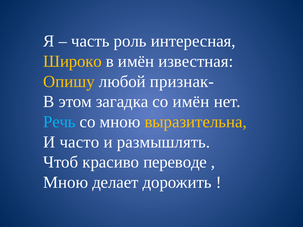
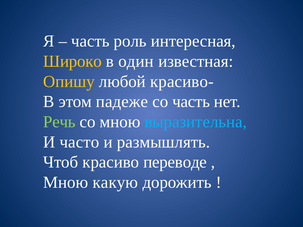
в имён: имён -> один (136, 61)
признак-: признак- -> красиво- (182, 82)
загадка: загадка -> падеже (122, 102)
со имён: имён -> часть (191, 102)
Речь colour: light blue -> light green (59, 122)
выразительна colour: yellow -> light blue (196, 122)
делает: делает -> какую (115, 183)
